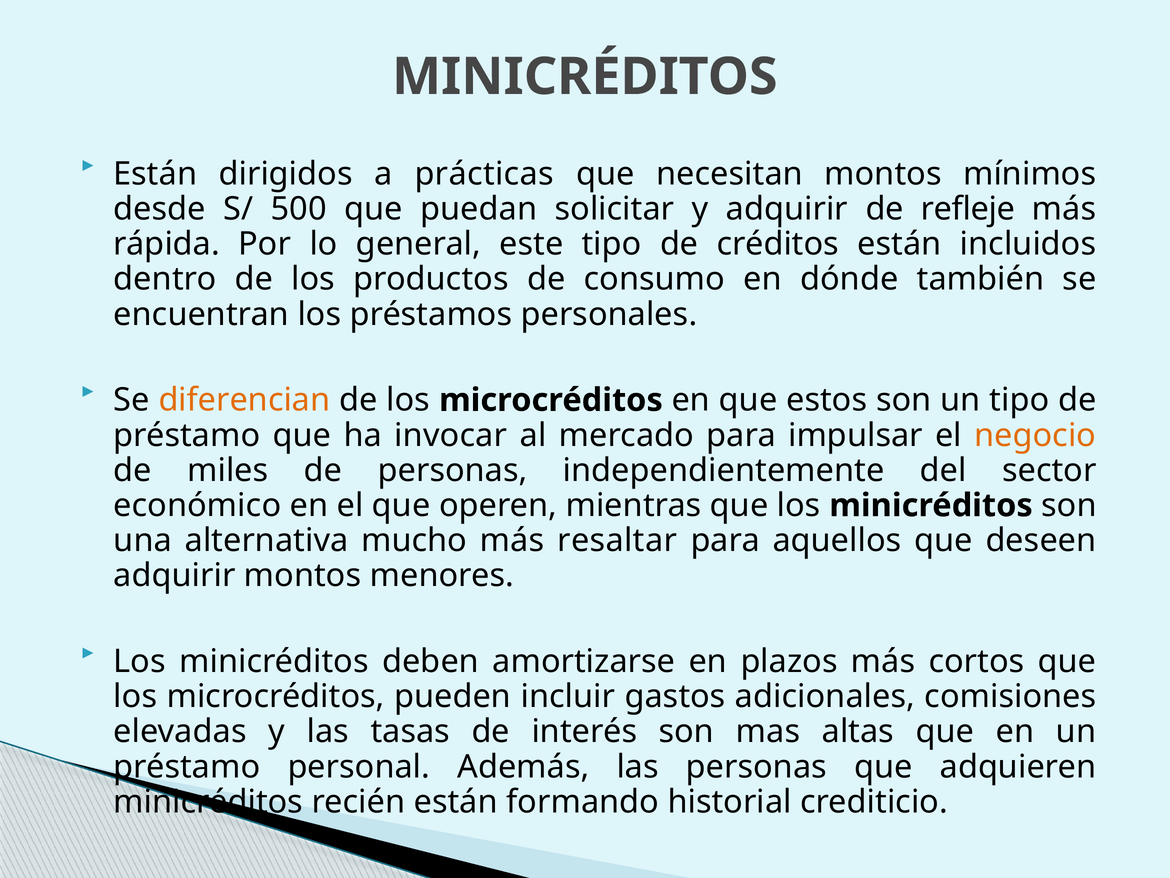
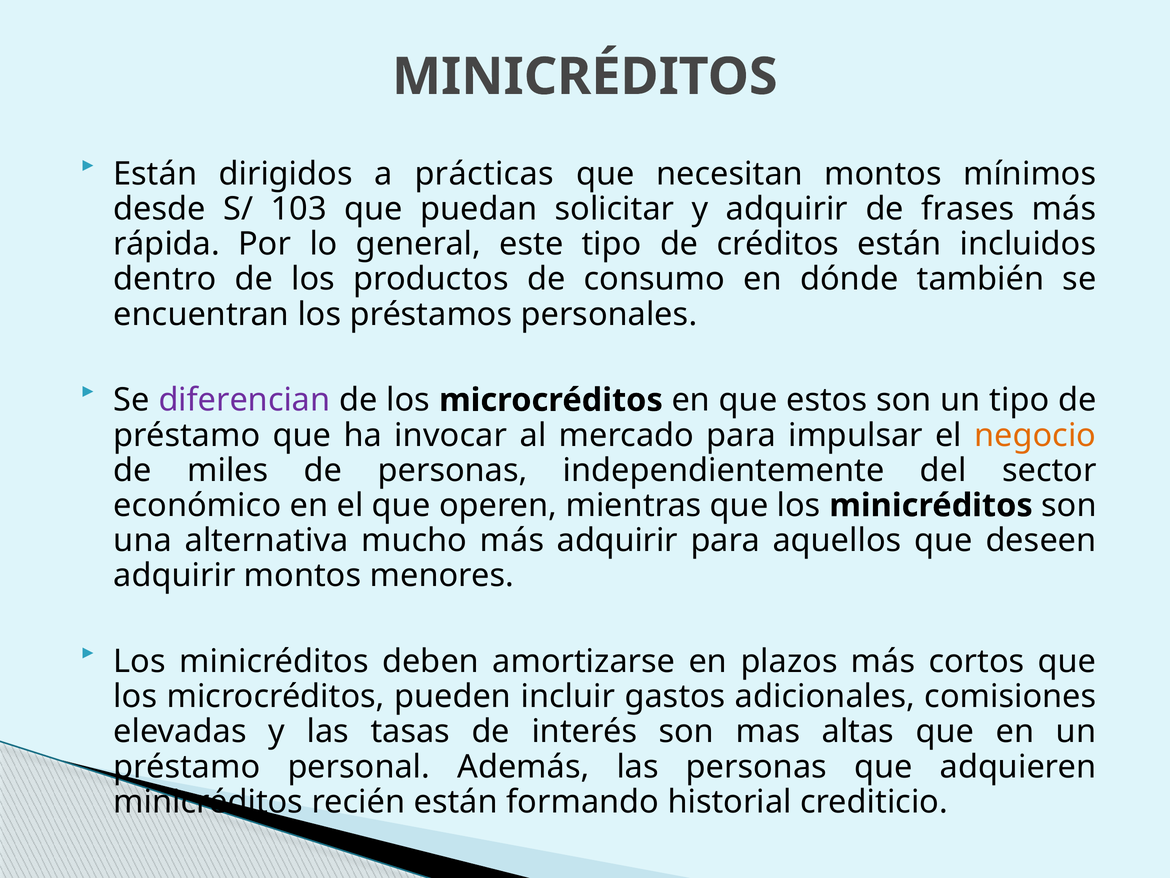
500: 500 -> 103 (299, 209)
refleje: refleje -> frases (968, 209)
diferencian colour: orange -> purple (244, 400)
más resaltar: resaltar -> adquirir (617, 540)
